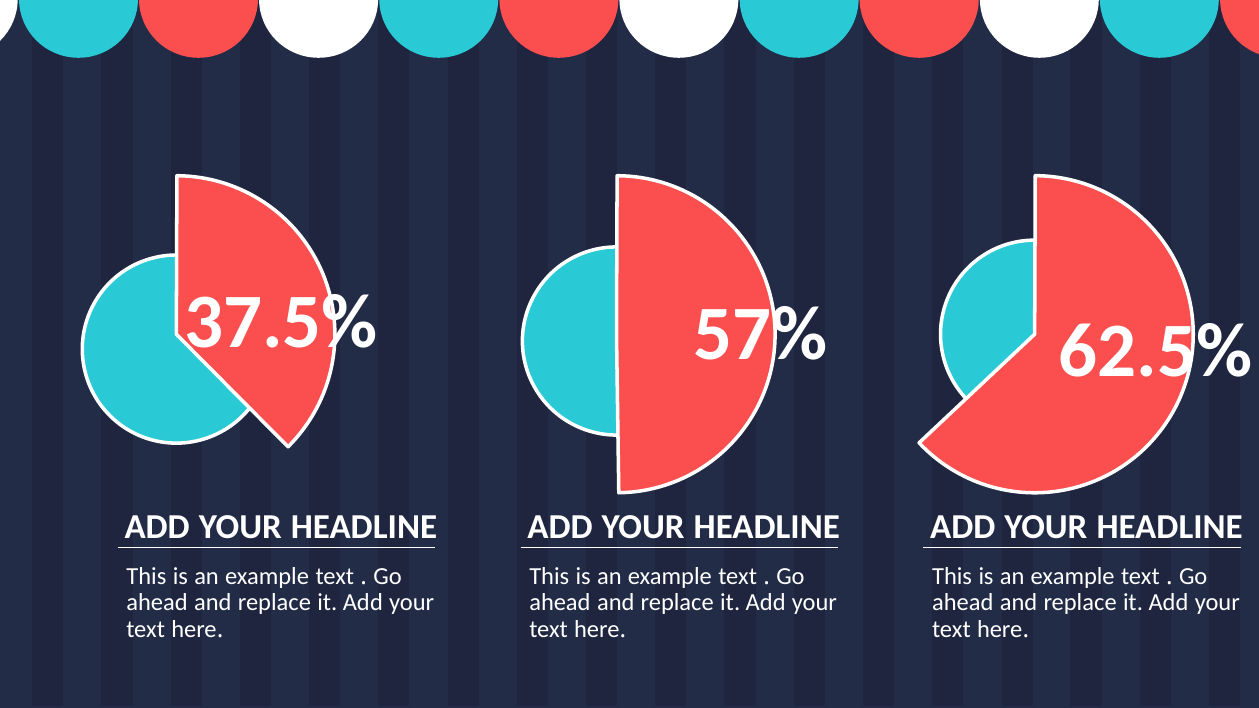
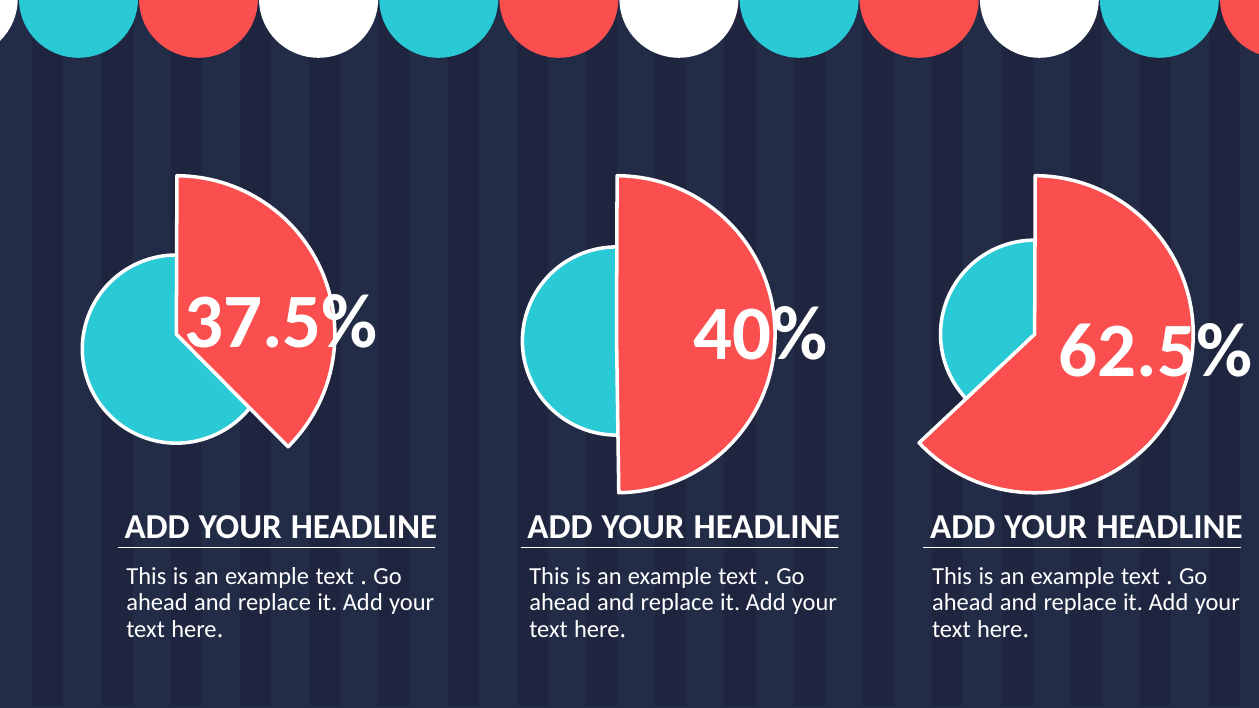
57%: 57% -> 40% (760, 335)
